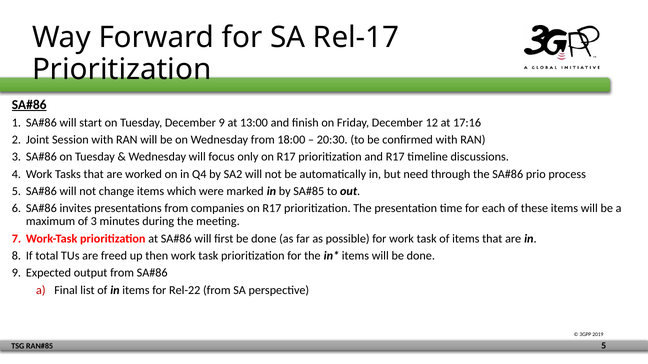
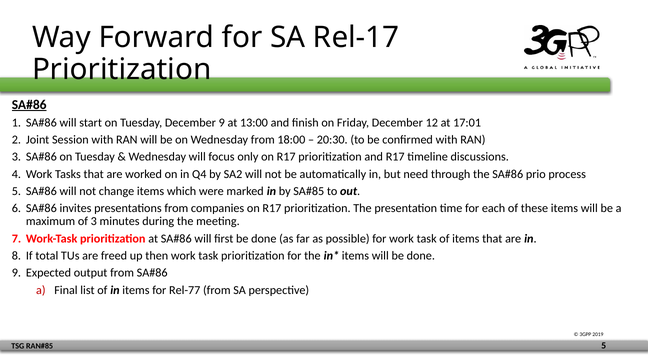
17:16: 17:16 -> 17:01 (467, 123)
Rel-22: Rel-22 -> Rel-77 (185, 290)
